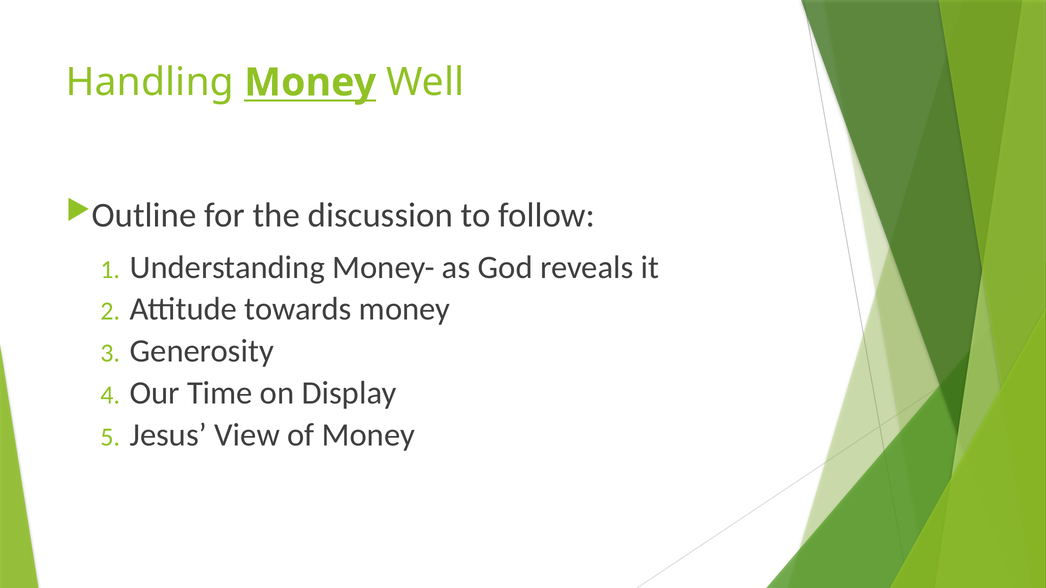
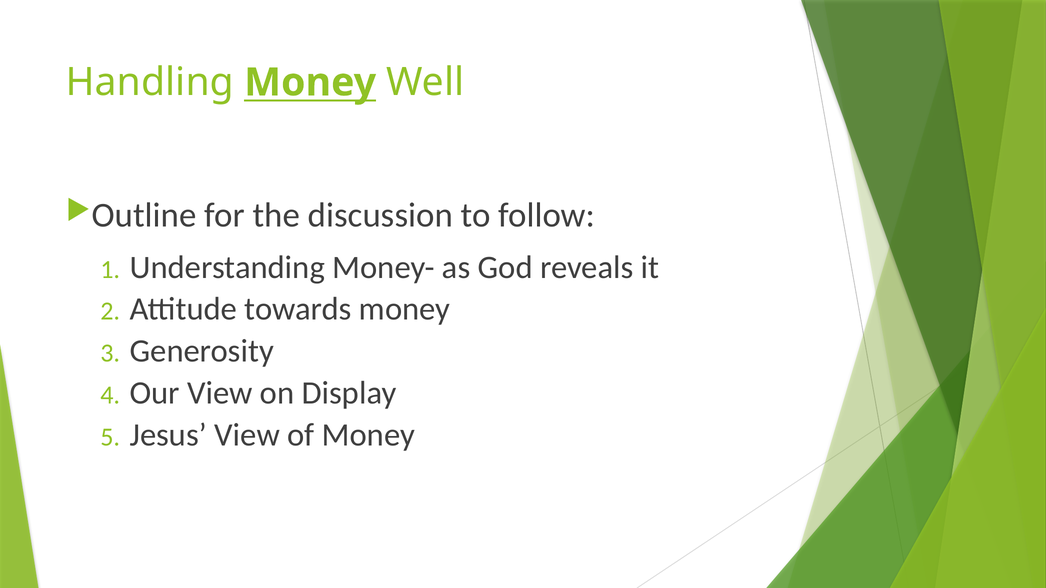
Our Time: Time -> View (220, 393)
